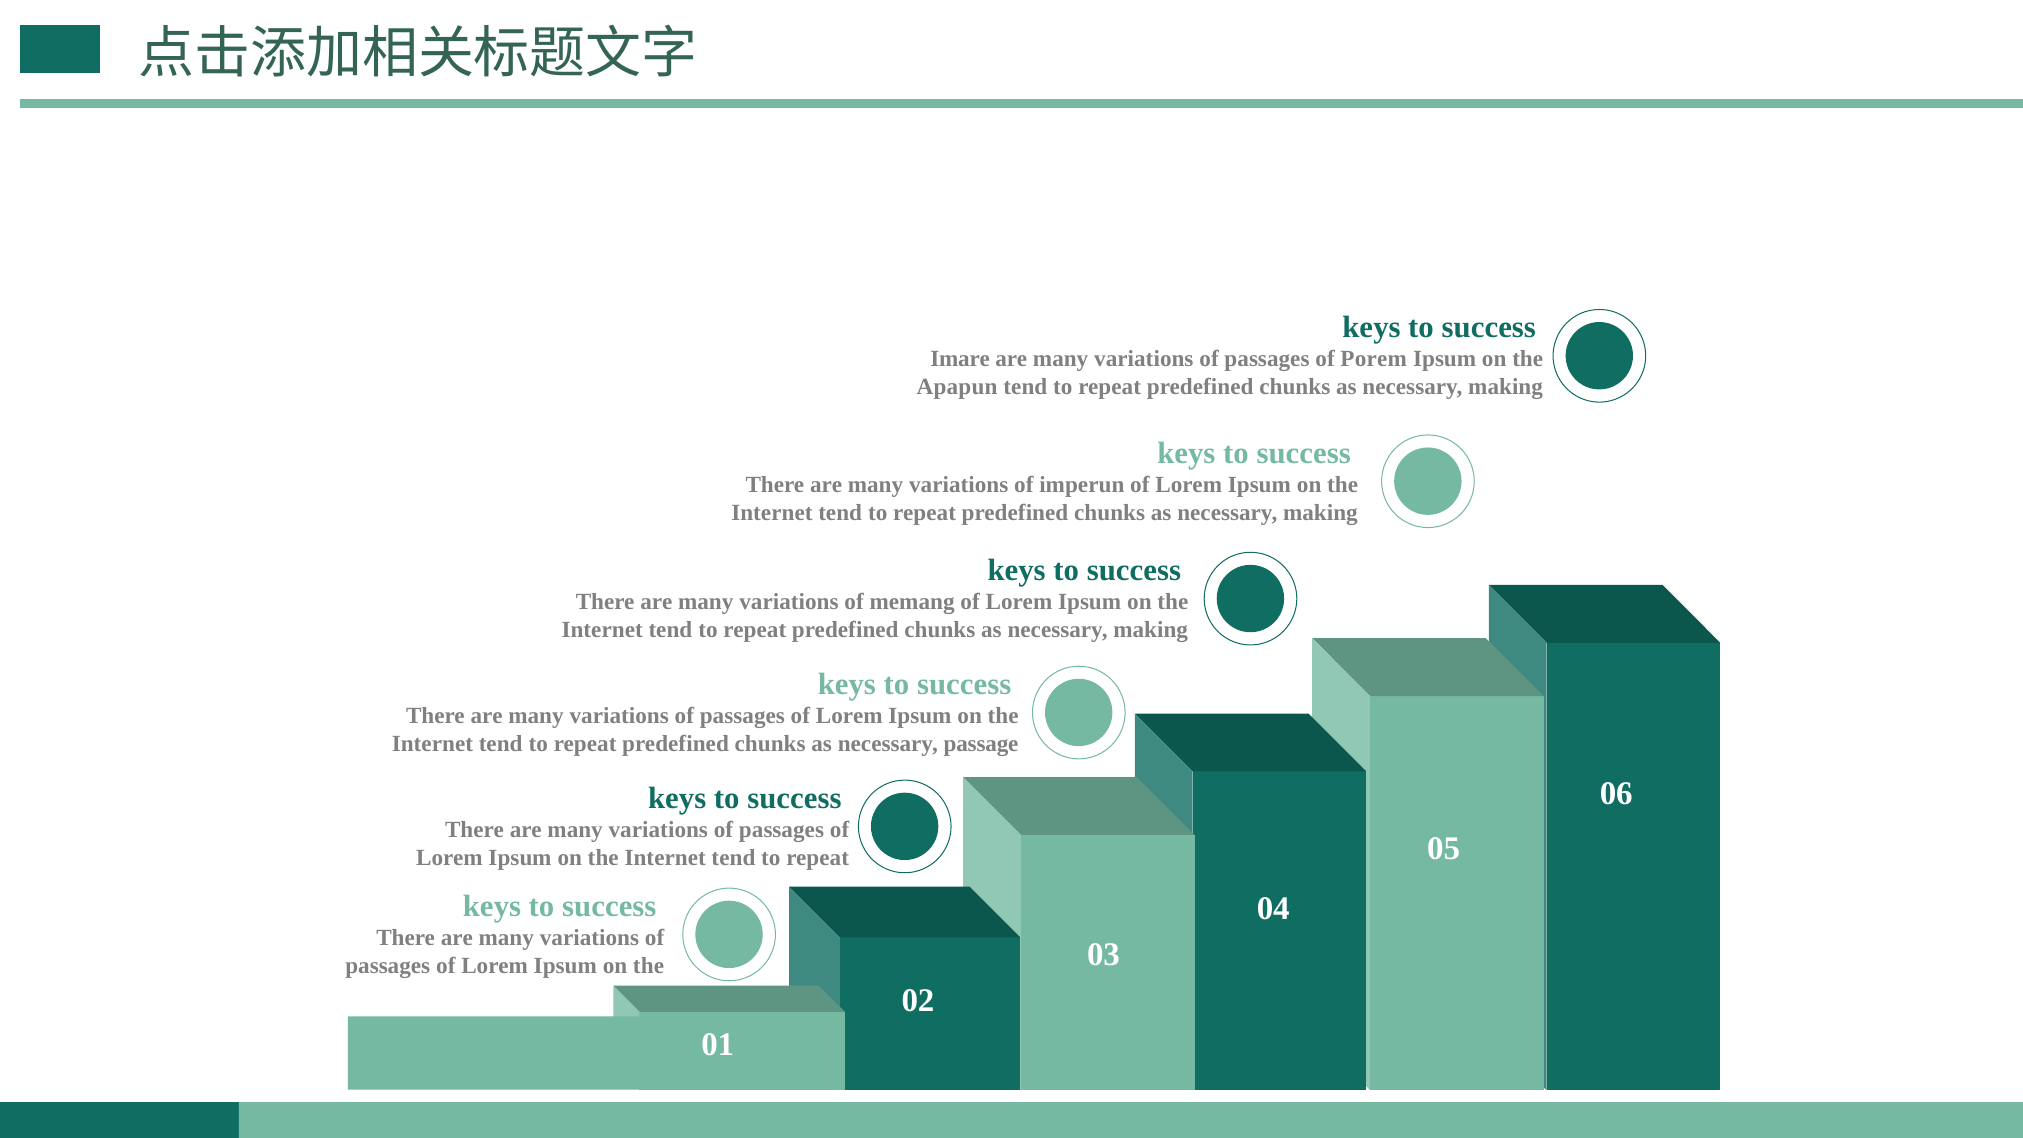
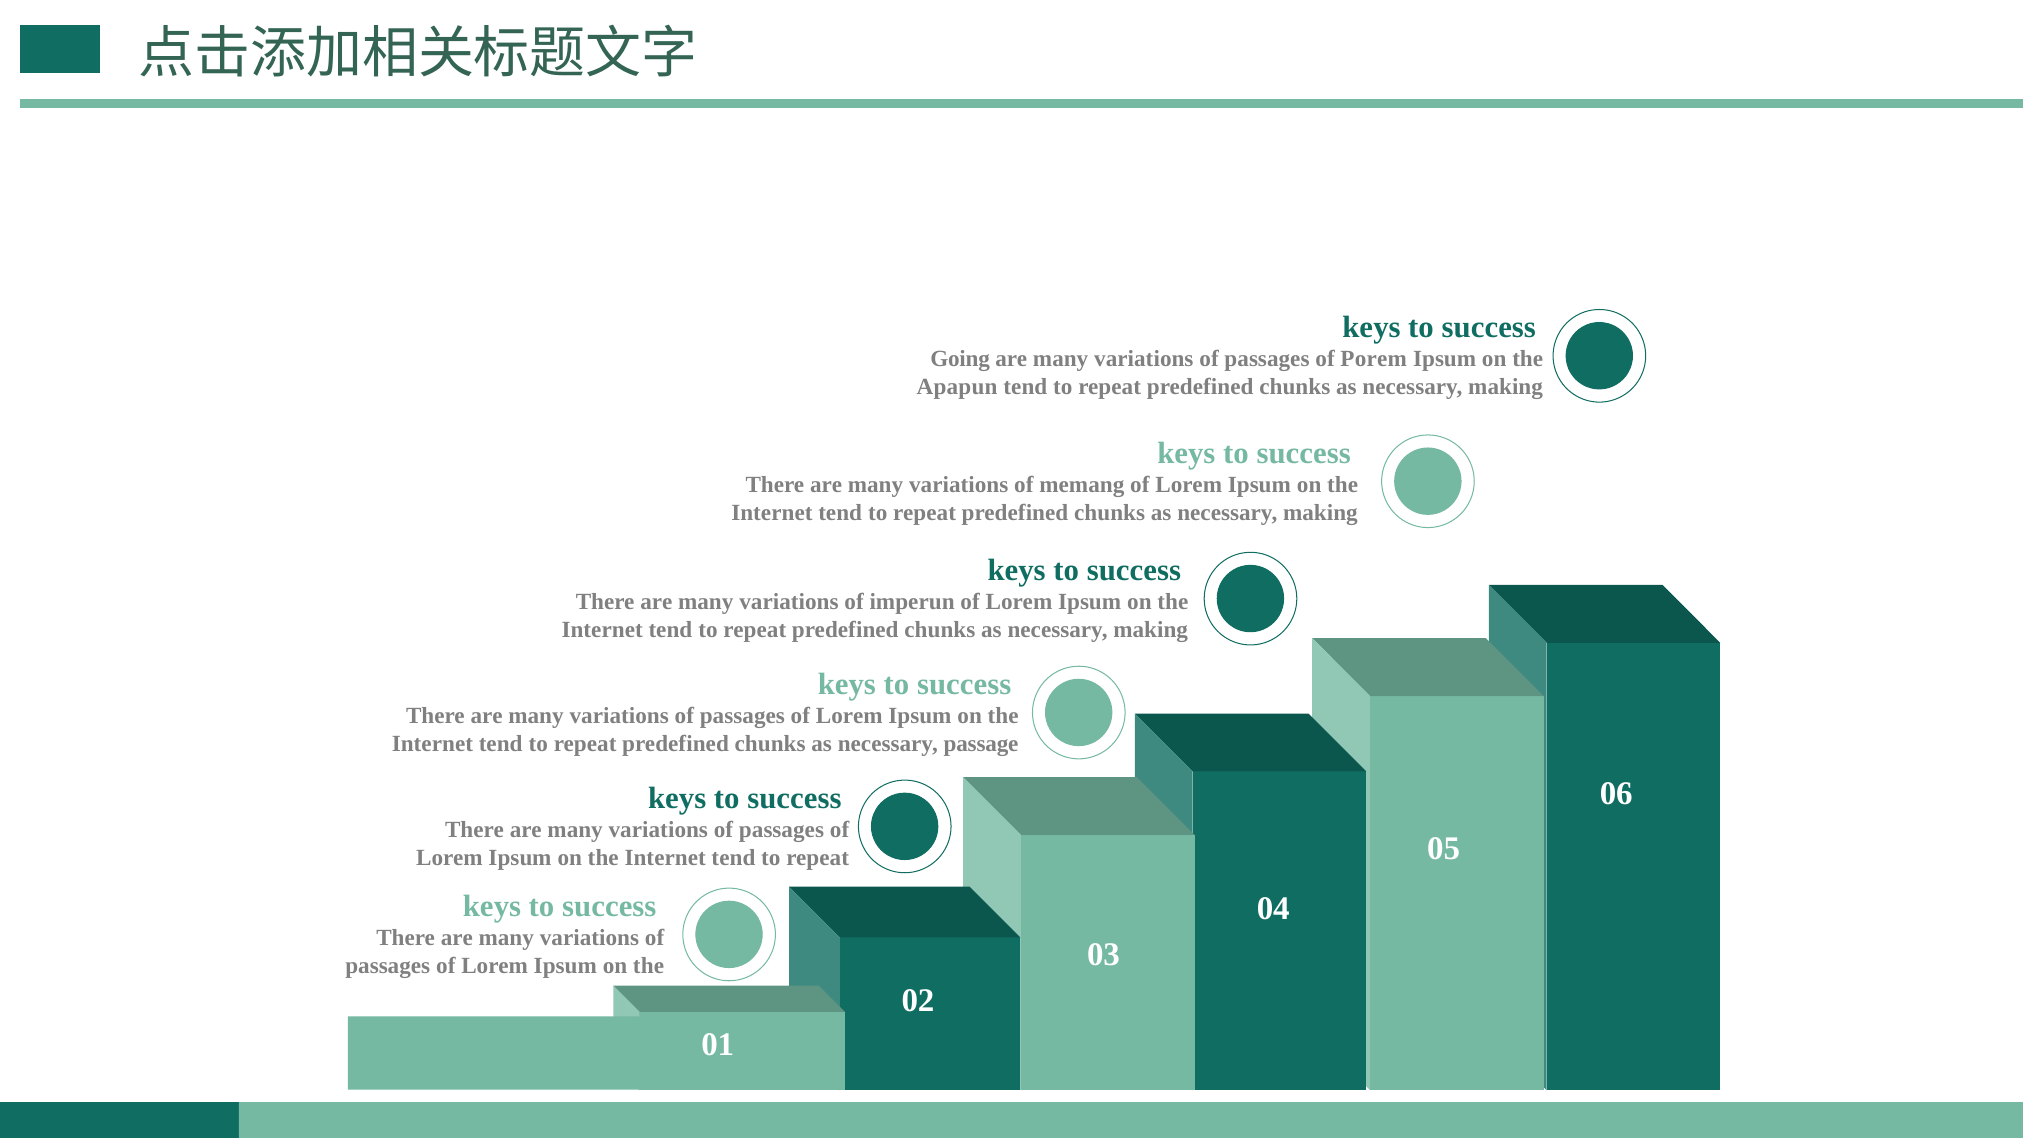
Imare: Imare -> Going (960, 359)
imperun: imperun -> memang (1082, 485)
memang: memang -> imperun (912, 602)
